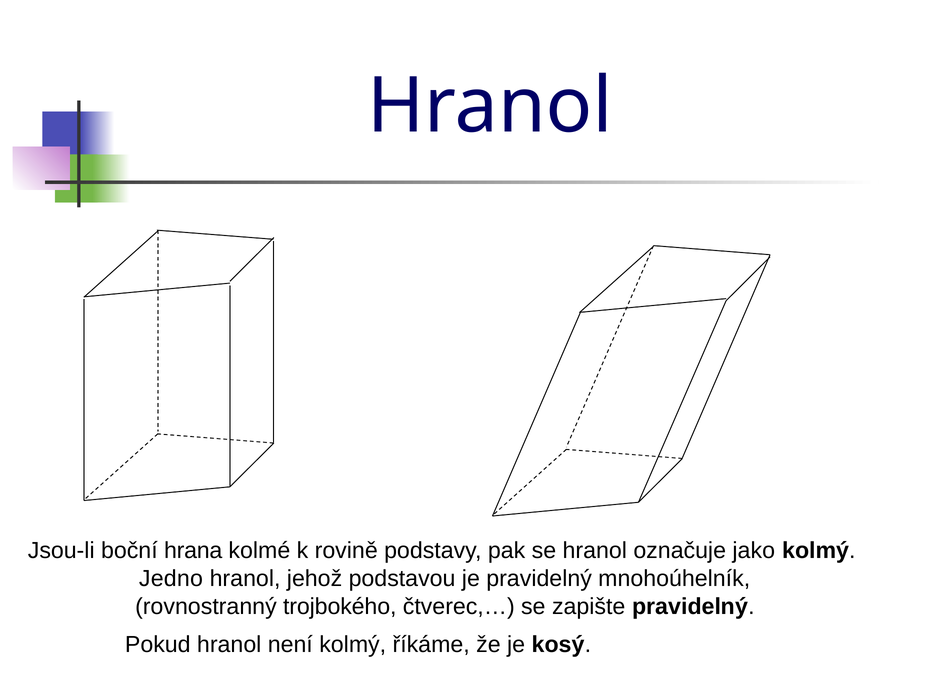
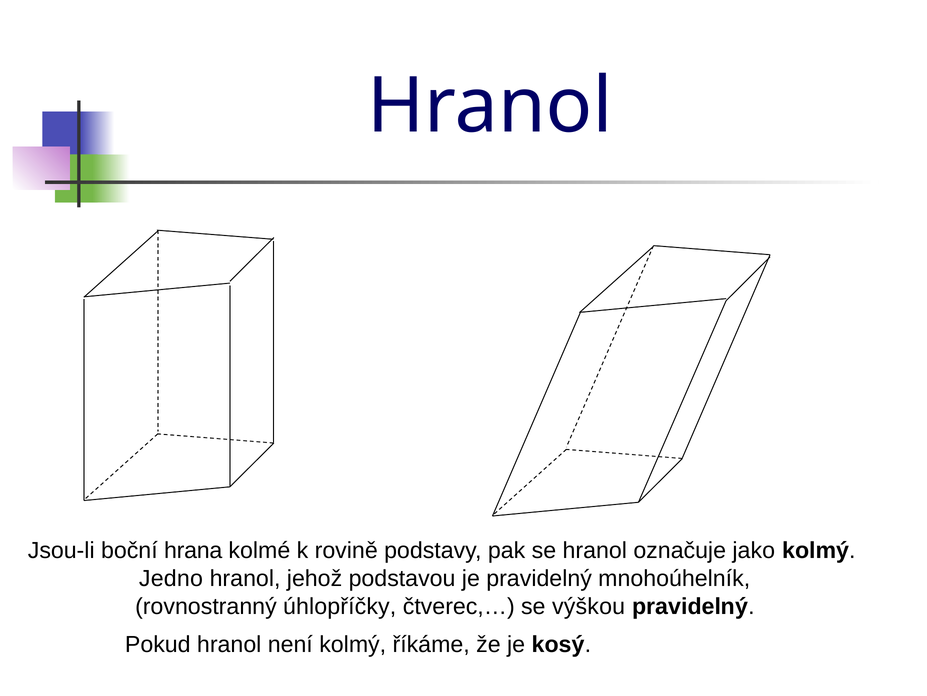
trojbokého: trojbokého -> úhlopříčky (340, 606)
zapište: zapište -> výškou (589, 606)
